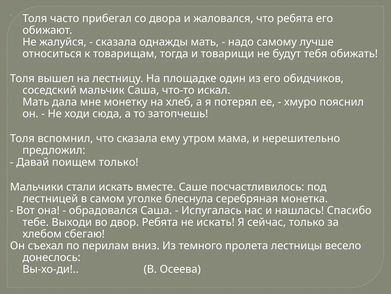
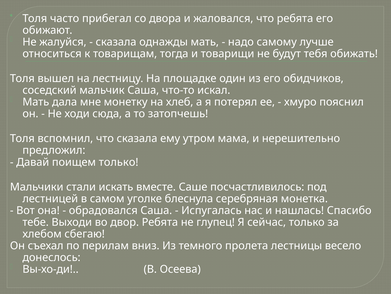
не искать: искать -> глупец (216, 222)
